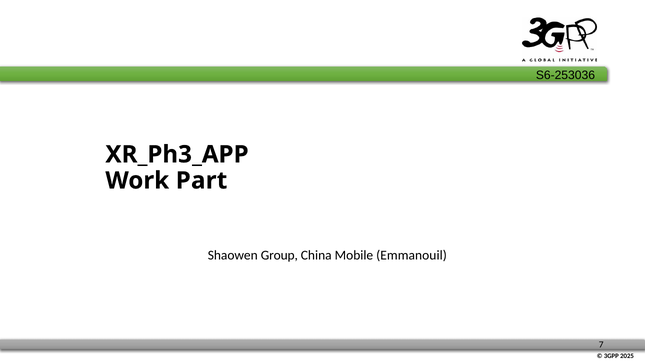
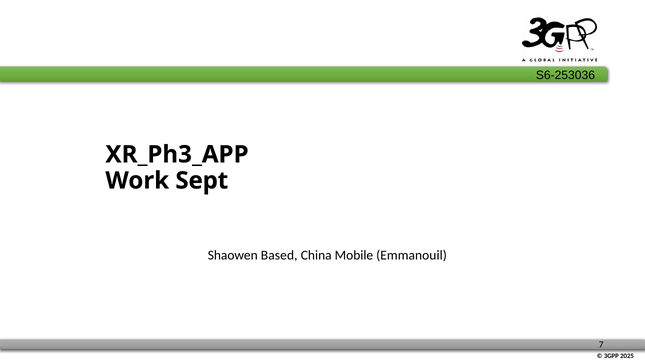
Part: Part -> Sept (202, 180)
Group: Group -> Based (279, 255)
